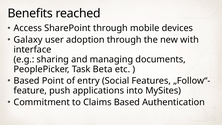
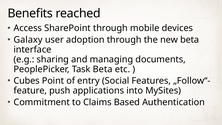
new with: with -> beta (190, 40)
Based: Based -> Cubes (27, 81)
